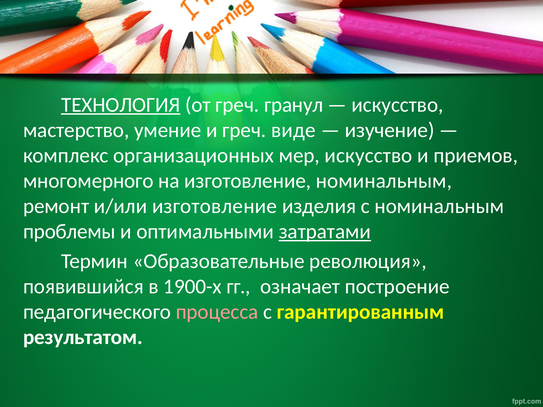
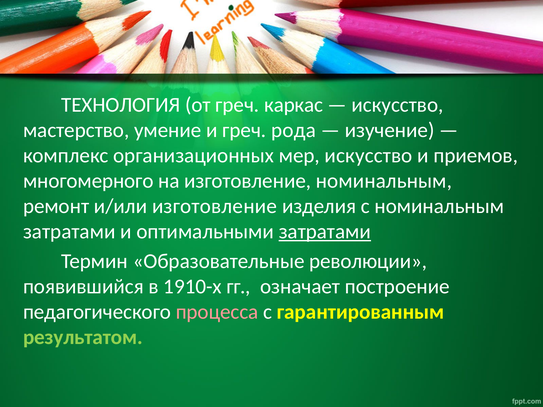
ТЕХНОЛОГИЯ underline: present -> none (121, 105)
гранул: гранул -> каркас (294, 105)
виде: виде -> рода (294, 130)
проблемы: проблемы -> затратами (69, 232)
революция: революция -> революции (368, 261)
1900-х: 1900-х -> 1910-х (193, 287)
результатом colour: white -> light green (83, 337)
